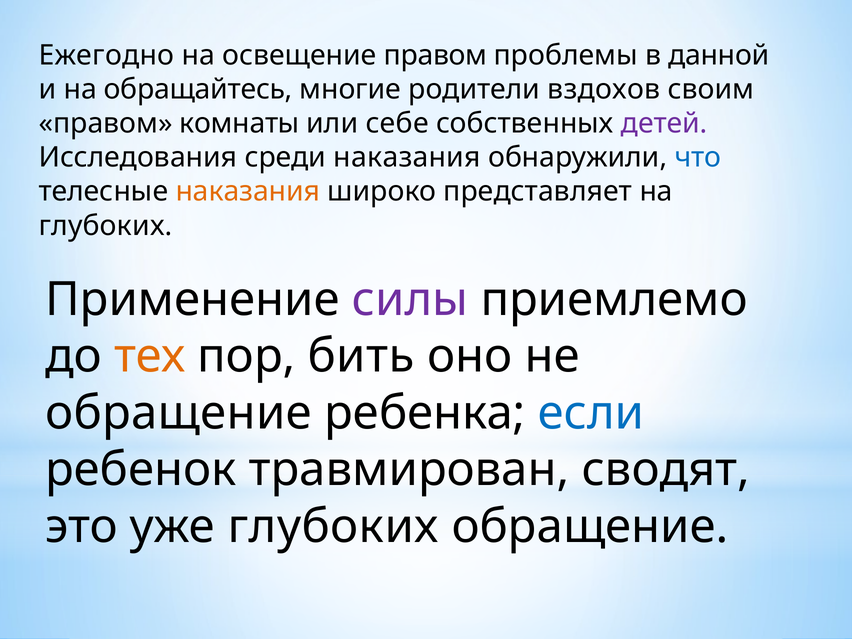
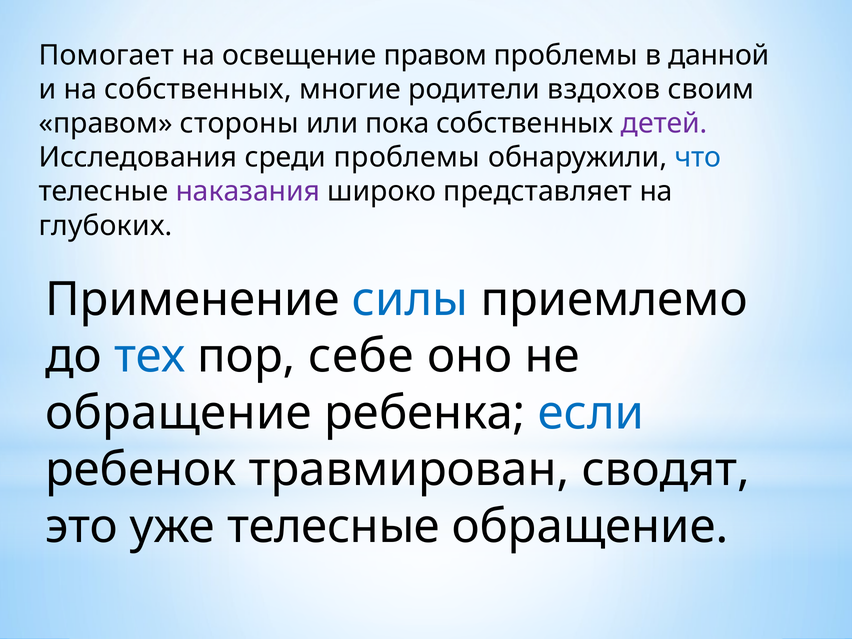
Ежегодно: Ежегодно -> Помогает (106, 55)
на обращайтесь: обращайтесь -> собственных (198, 89)
комнаты: комнаты -> стороны (239, 123)
себе: себе -> пока (397, 123)
среди наказания: наказания -> проблемы (407, 158)
наказания colour: orange -> purple (248, 192)
силы colour: purple -> blue (410, 299)
тех colour: orange -> blue (150, 356)
бить: бить -> себе (361, 356)
уже глубоких: глубоких -> телесные (334, 527)
